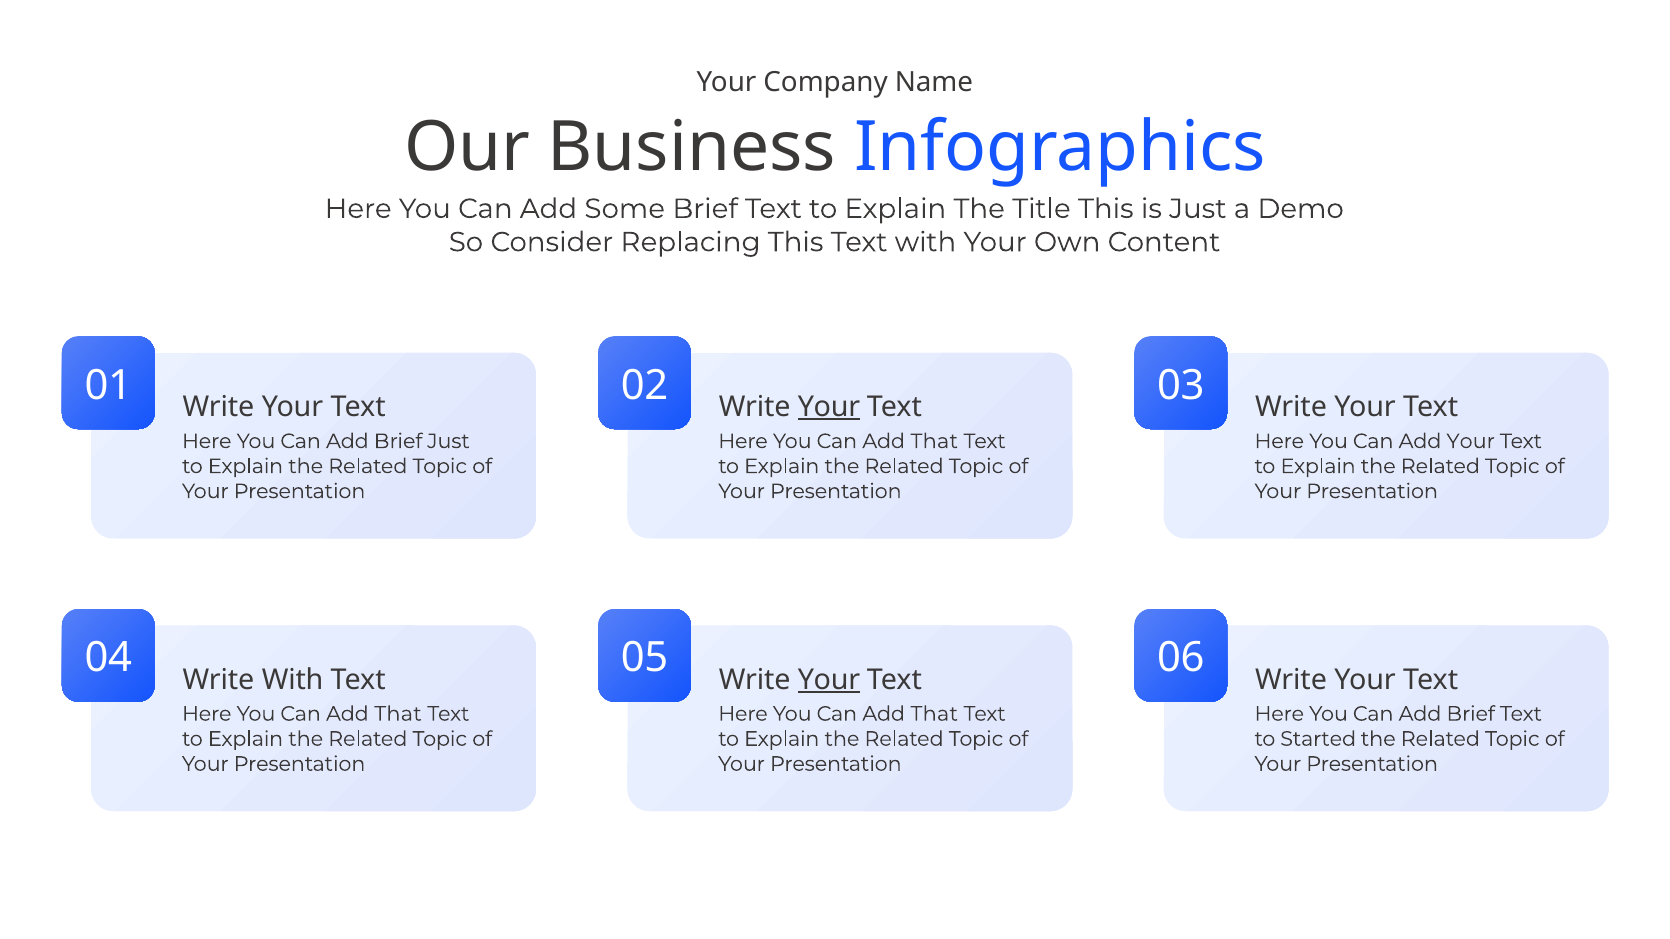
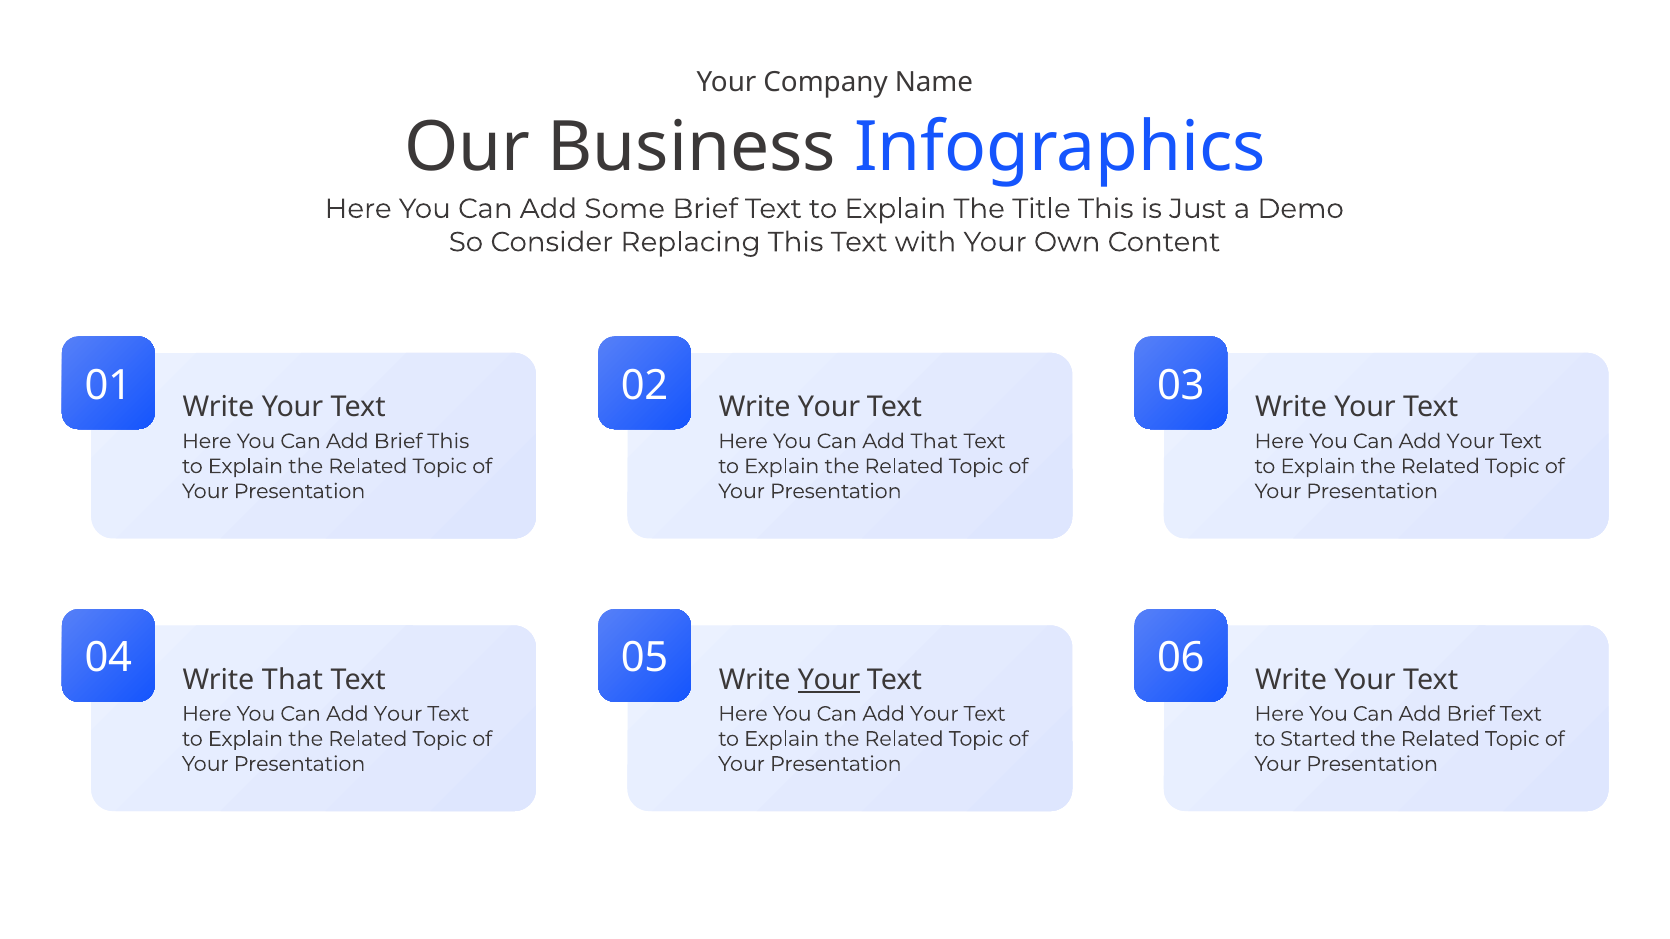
Your underline: present -> none (829, 407)
Brief Just: Just -> This (448, 441)
With: With -> That (292, 680)
That: That -> Your (398, 714)
That: That -> Your (934, 714)
